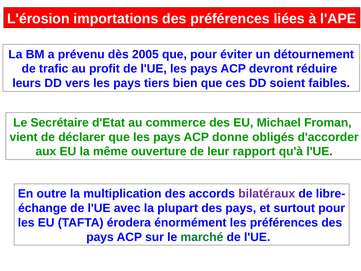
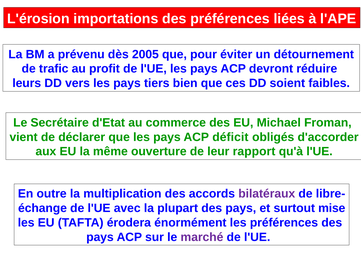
donne: donne -> déficit (230, 137)
surtout pour: pour -> mise (332, 208)
marché colour: green -> purple (202, 237)
